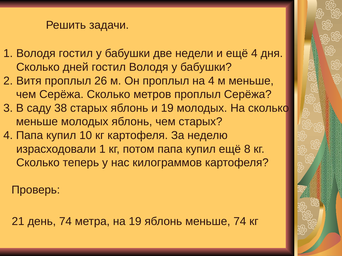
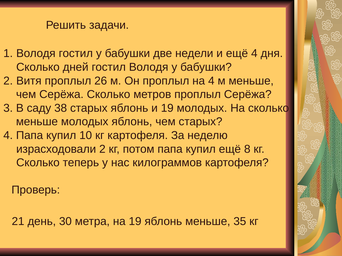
израсходовали 1: 1 -> 2 (102, 149)
день 74: 74 -> 30 (65, 222)
меньше 74: 74 -> 35 (240, 222)
